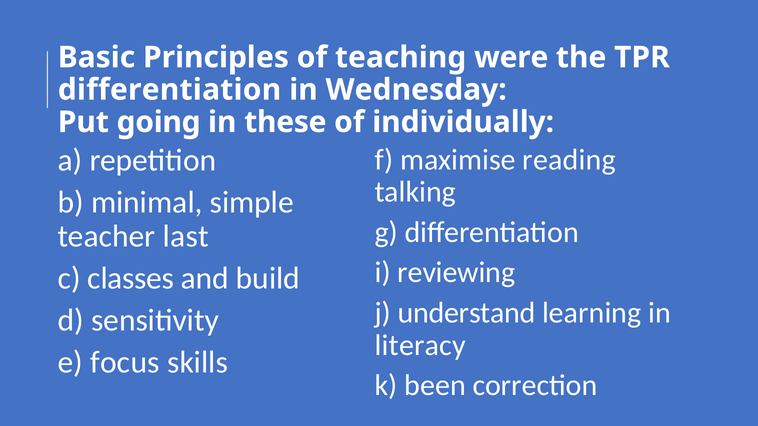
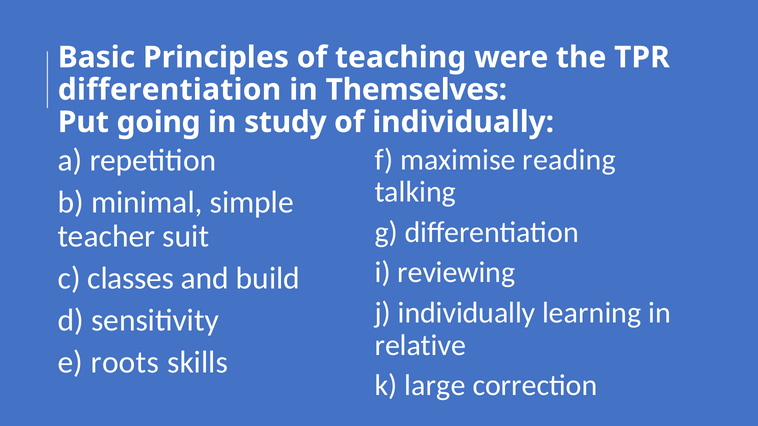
Wednesday: Wednesday -> Themselves (416, 90)
these: these -> study (285, 122)
last: last -> suit (186, 237)
j understand: understand -> individually (467, 313)
literacy: literacy -> relative (420, 345)
focus: focus -> roots (125, 363)
been: been -> large (435, 386)
